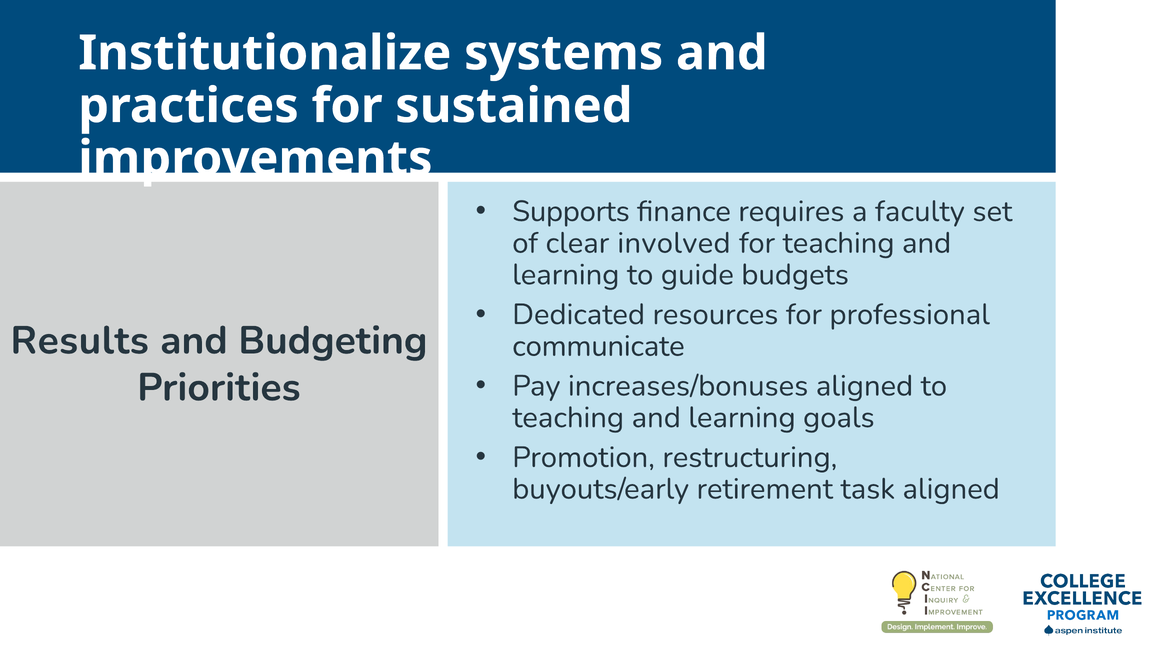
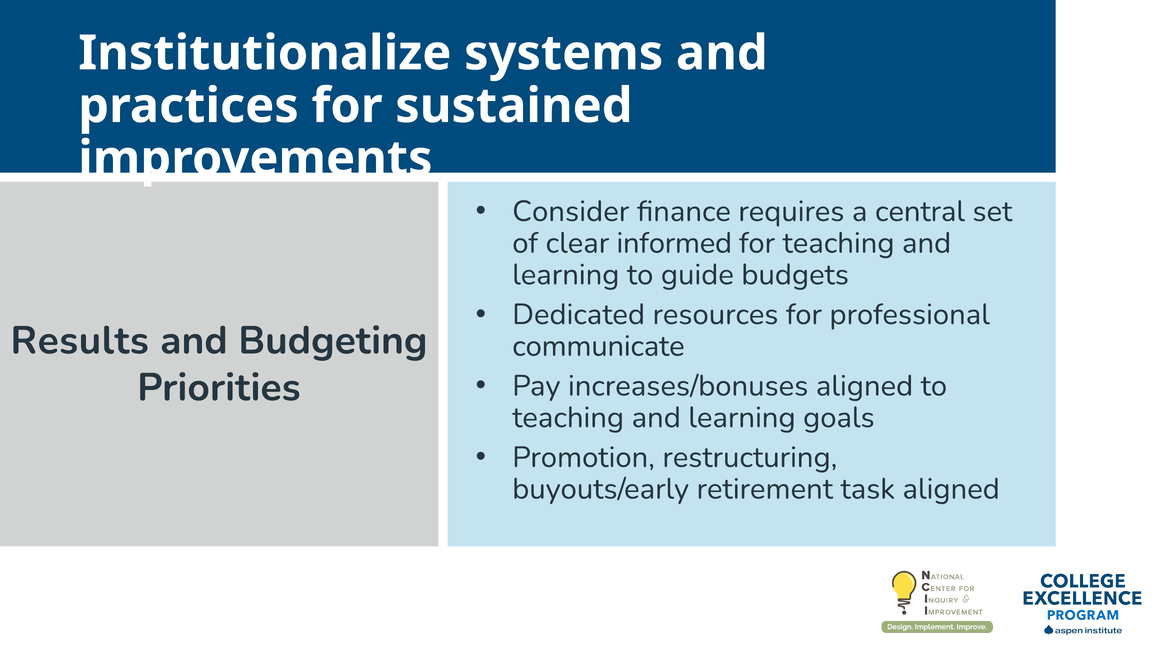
Supports: Supports -> Consider (571, 211)
faculty: faculty -> central (920, 211)
involved: involved -> informed (674, 243)
